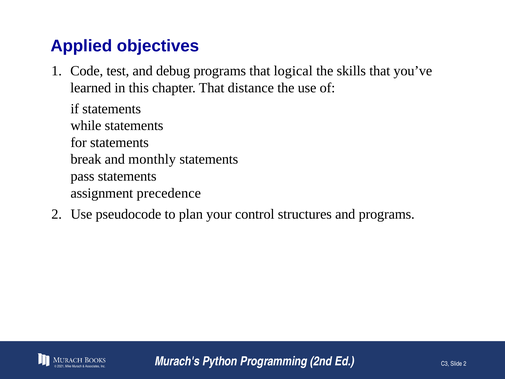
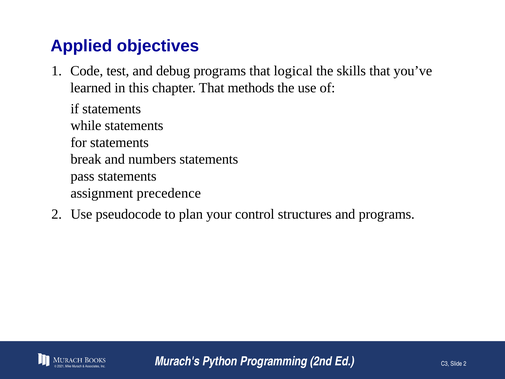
distance: distance -> methods (251, 88)
monthly: monthly -> numbers (152, 159)
